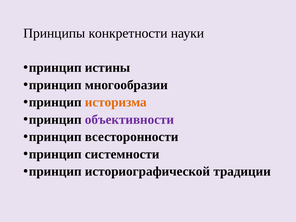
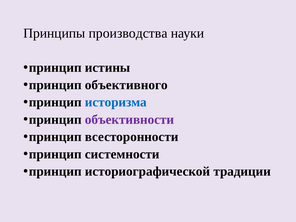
конкретности: конкретности -> производства (128, 33)
многообразии: многообразии -> объективного (126, 85)
историзма colour: orange -> blue (116, 102)
